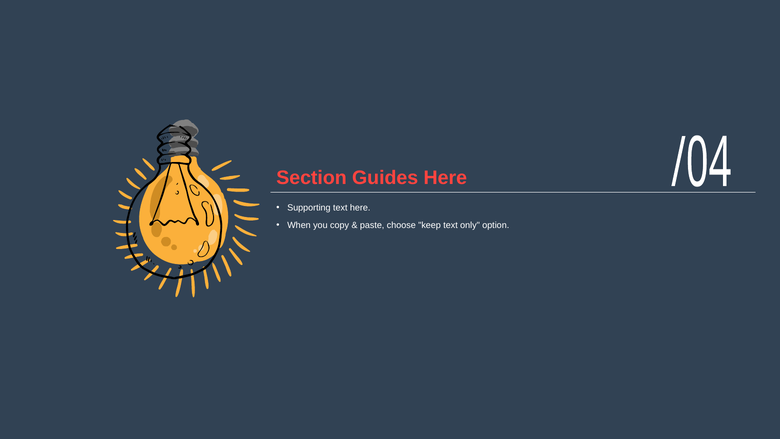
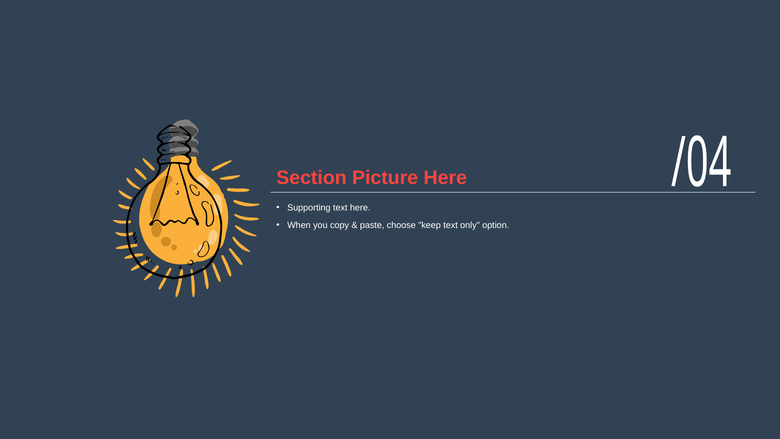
Guides: Guides -> Picture (385, 178)
